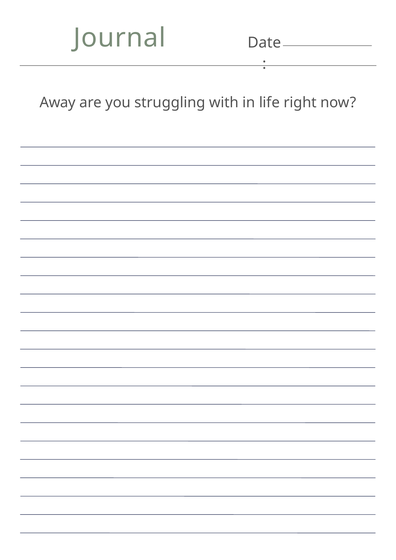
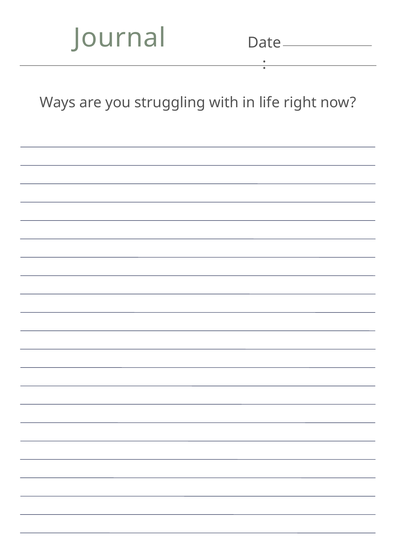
Away: Away -> Ways (58, 103)
